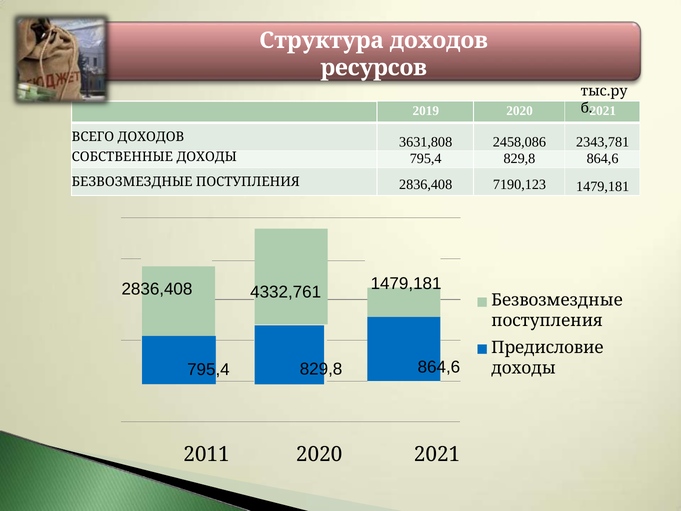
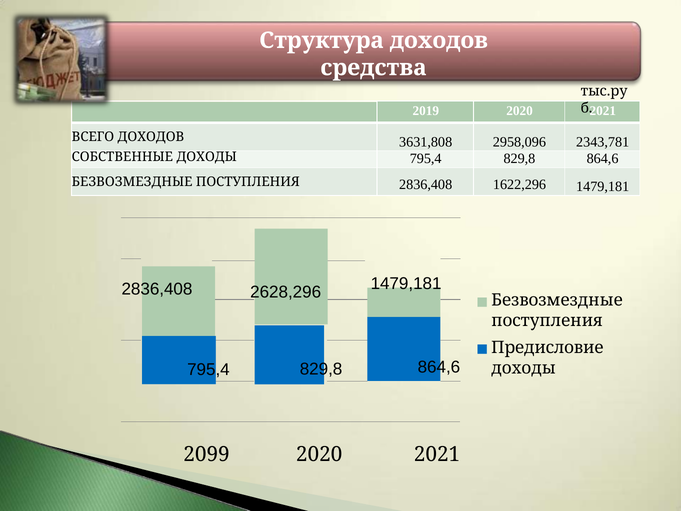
ресурсов: ресурсов -> средства (374, 68)
2458,086: 2458,086 -> 2958,096 (519, 142)
7190,123: 7190,123 -> 1622,296 (520, 185)
4332,761: 4332,761 -> 2628,296 (286, 292)
2011: 2011 -> 2099 (207, 454)
